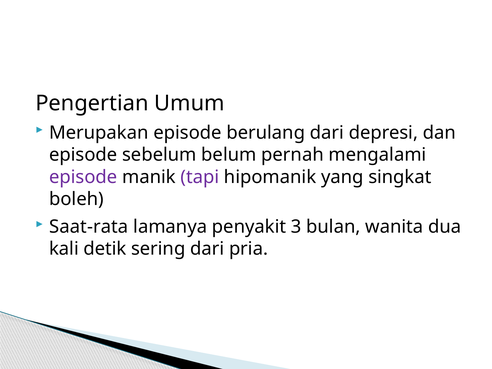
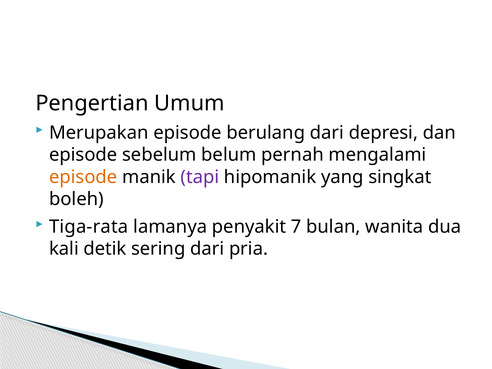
episode colour: purple -> orange (83, 177)
Saat-rata: Saat-rata -> Tiga-rata (89, 227)
3: 3 -> 7 (296, 227)
